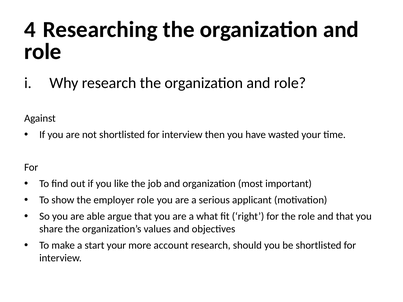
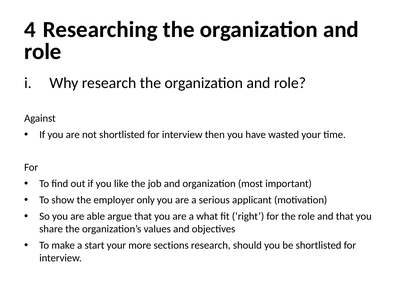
employer role: role -> only (146, 200)
account: account -> sections (171, 246)
